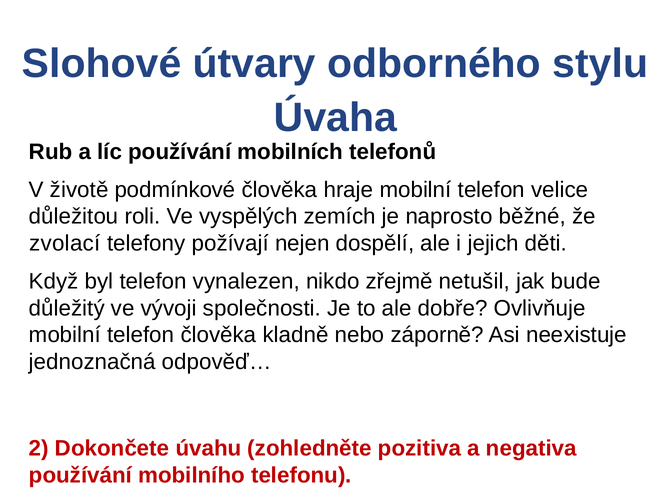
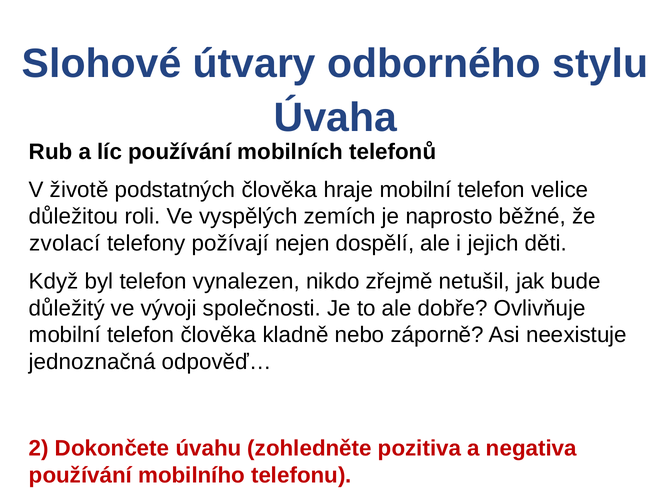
podmínkové: podmínkové -> podstatných (175, 190)
